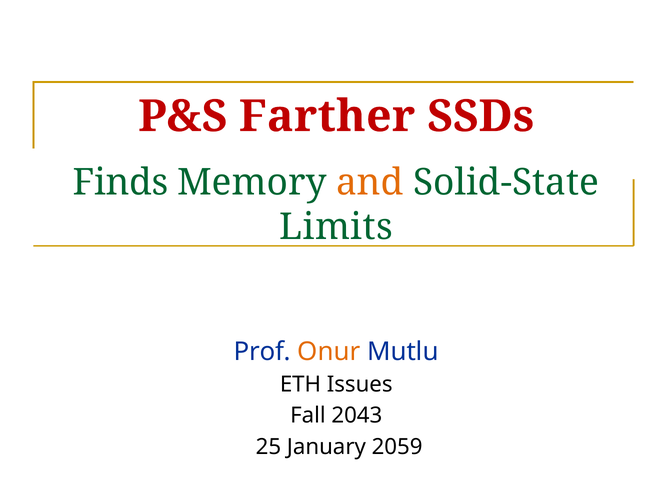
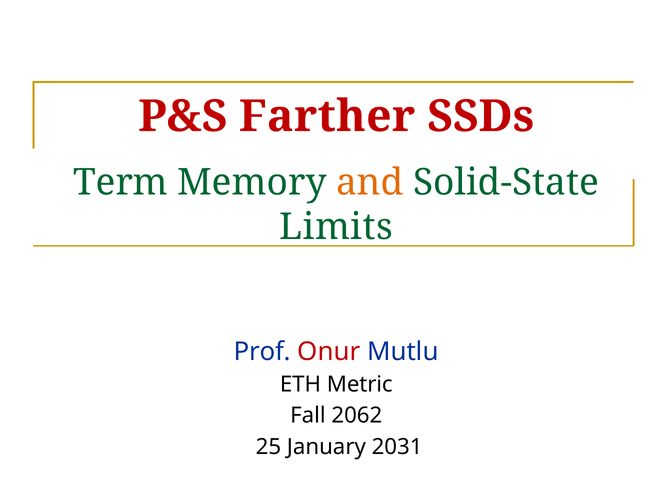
Finds: Finds -> Term (121, 183)
Onur colour: orange -> red (329, 352)
Issues: Issues -> Metric (360, 385)
2043: 2043 -> 2062 (357, 416)
2059: 2059 -> 2031 (397, 447)
